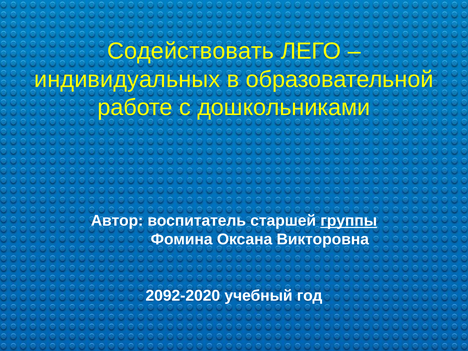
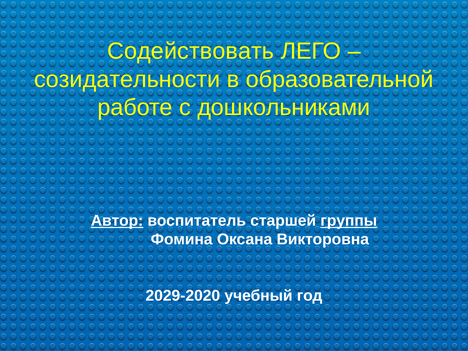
индивидуальных: индивидуальных -> созидательности (127, 79)
Автор underline: none -> present (117, 221)
2092-2020: 2092-2020 -> 2029-2020 (183, 296)
